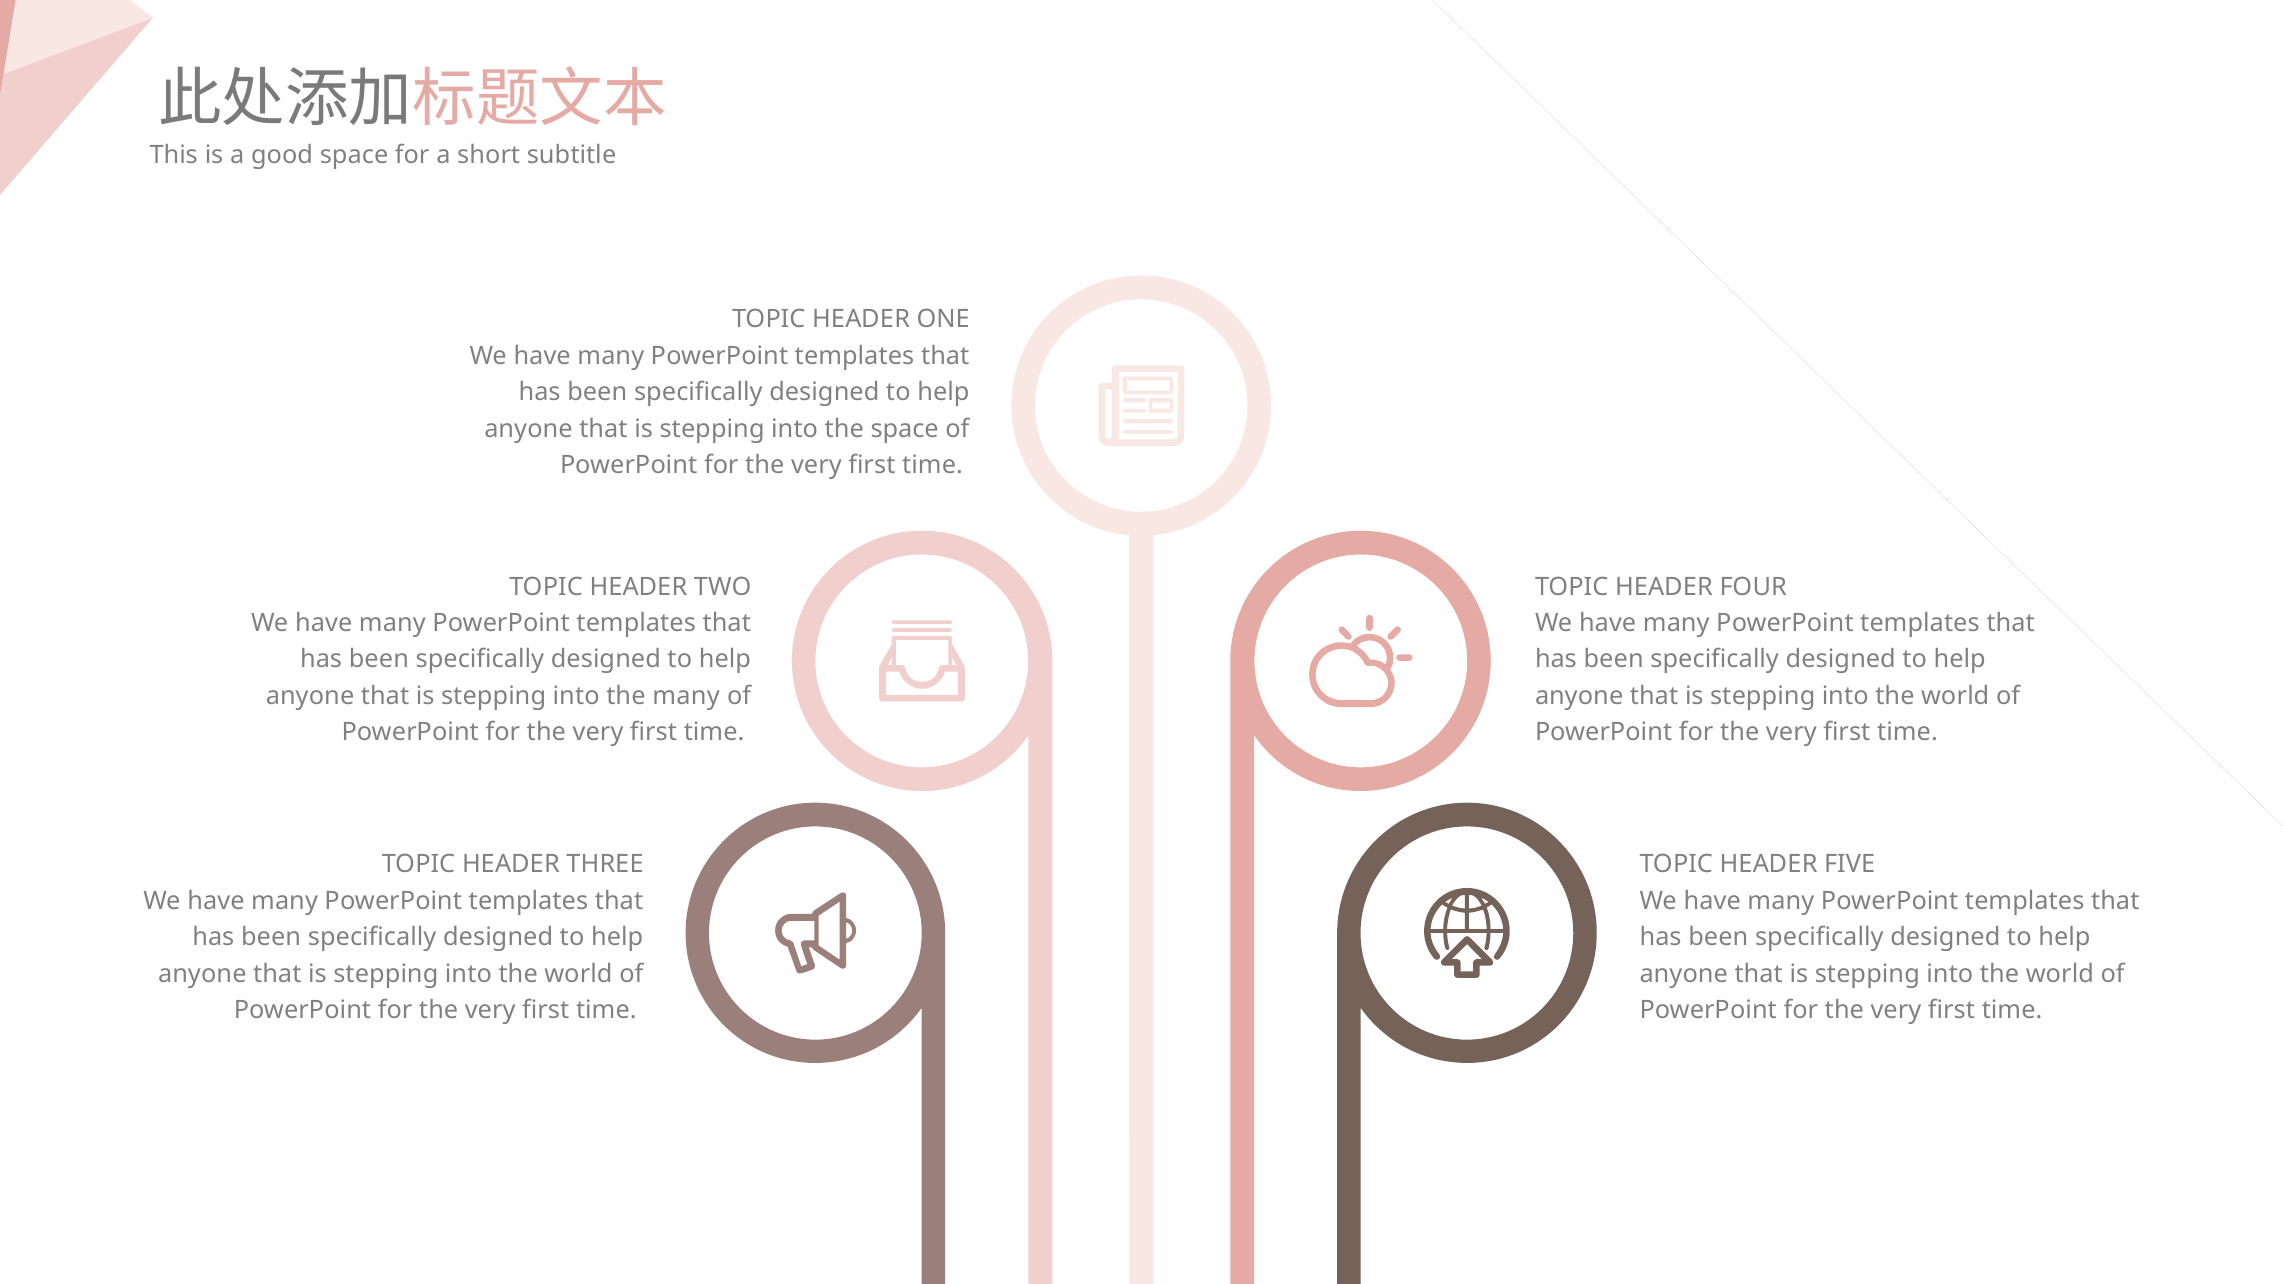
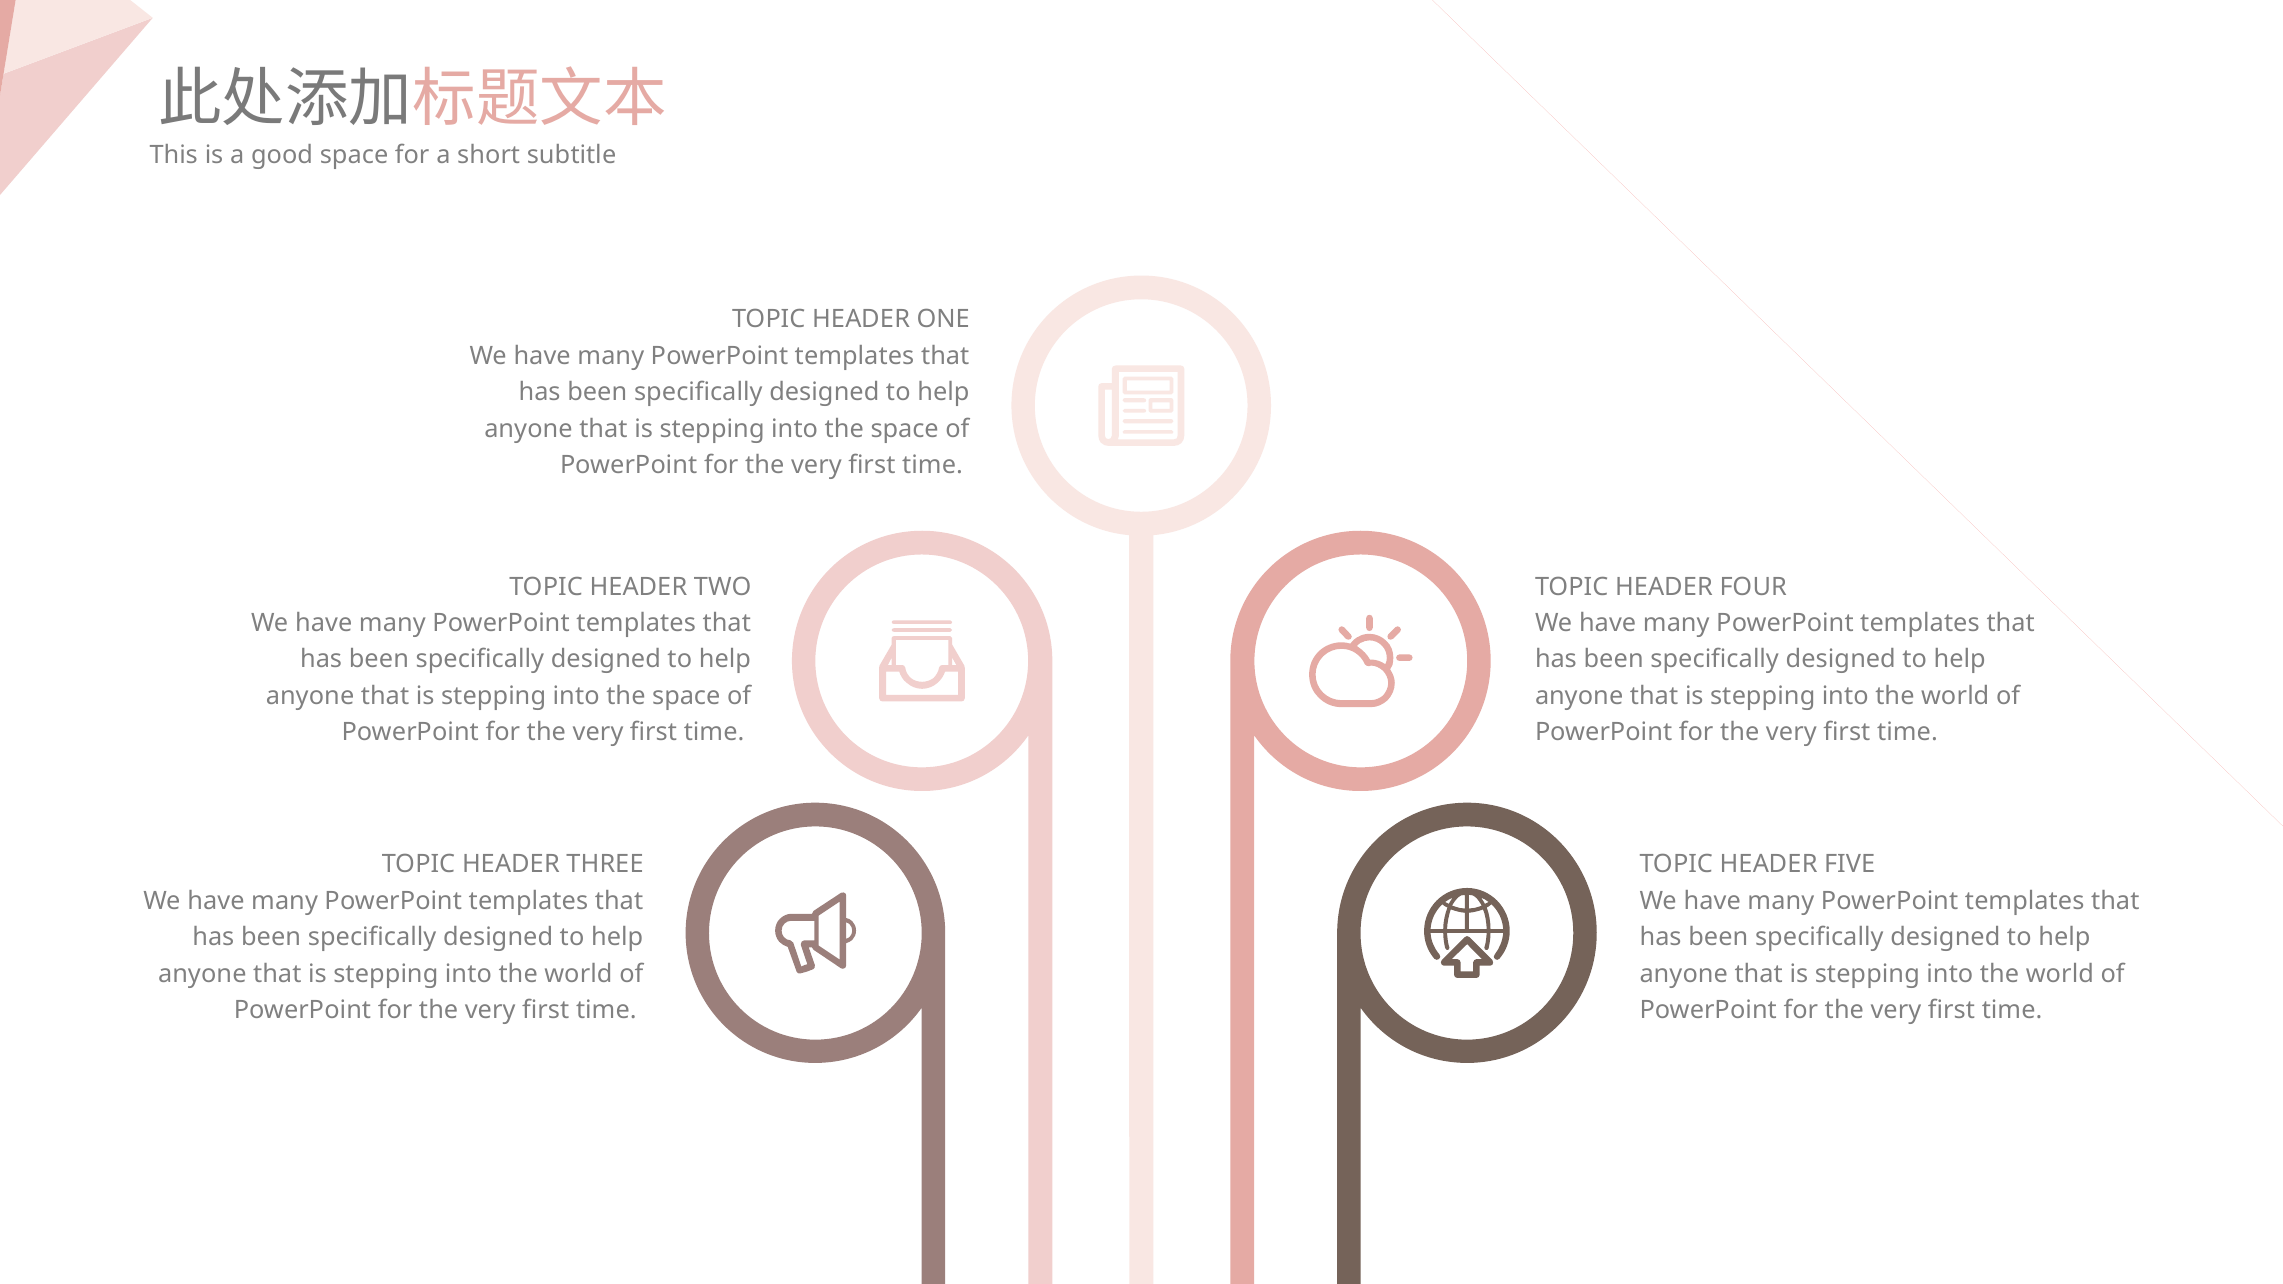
many: many -> space (686, 696)
